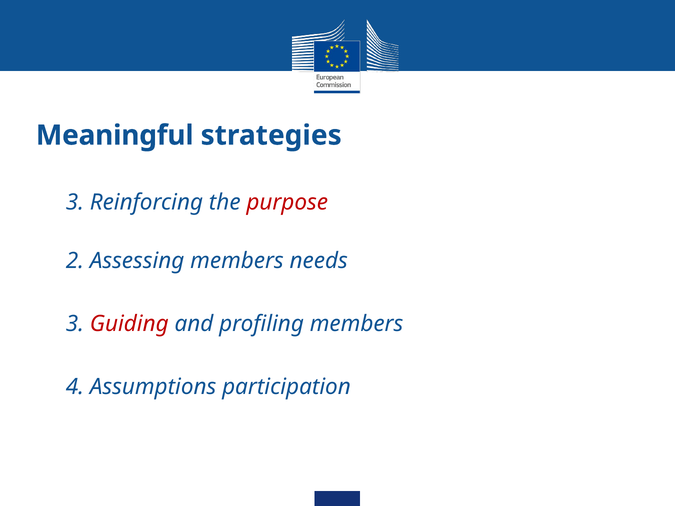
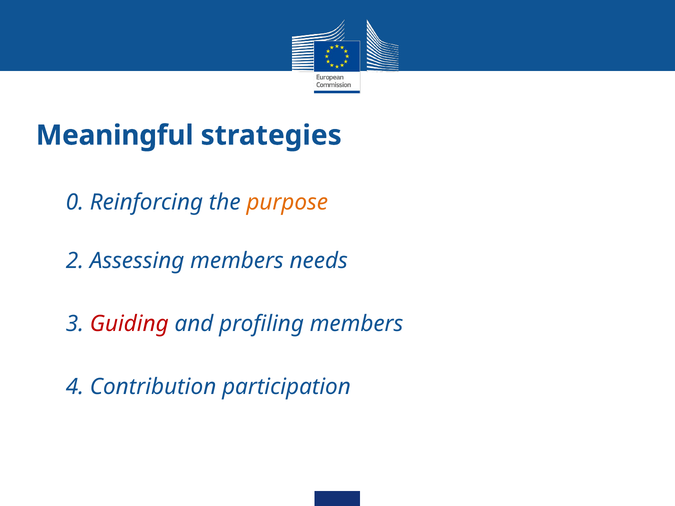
3: 3 -> 0 (75, 202)
purpose colour: red -> orange (287, 202)
Assumptions: Assumptions -> Contribution (153, 387)
